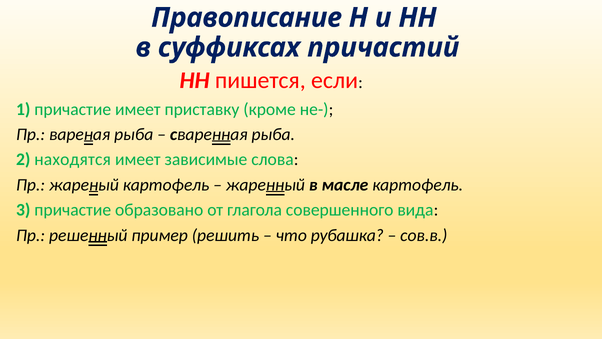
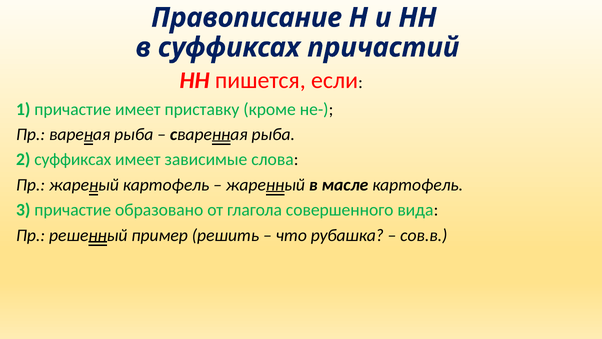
2 находятся: находятся -> суффиксах (73, 159)
